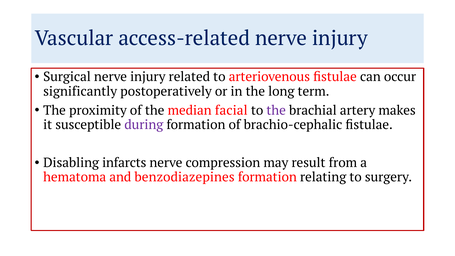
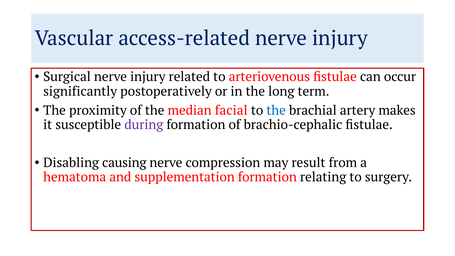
the colour: purple -> blue (276, 110)
infarcts: infarcts -> causing (124, 163)
benzodiazepines: benzodiazepines -> supplementation (185, 177)
